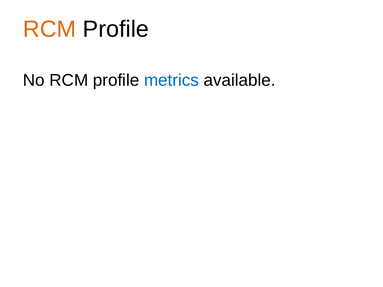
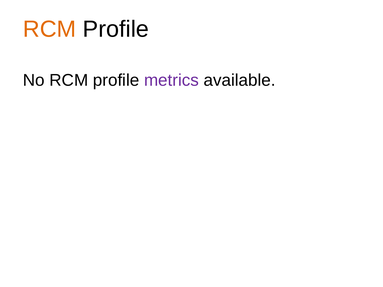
metrics colour: blue -> purple (171, 80)
